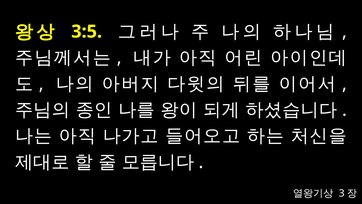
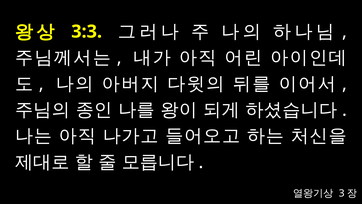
3:5: 3:5 -> 3:3 (87, 32)
